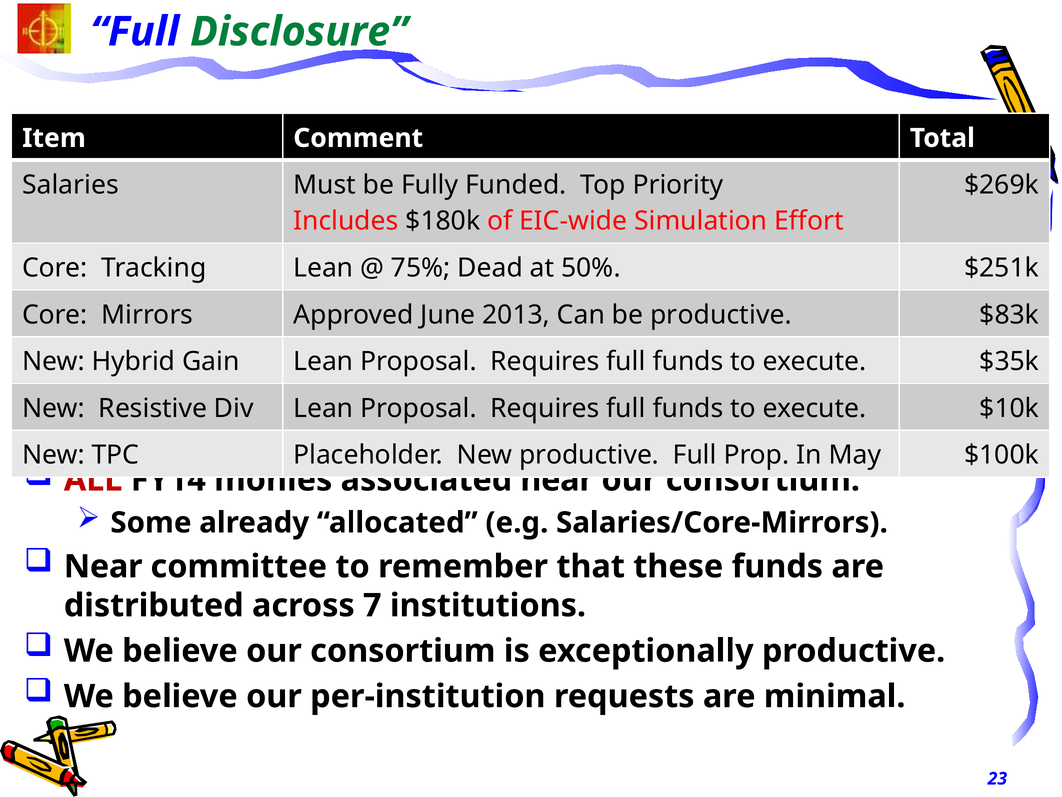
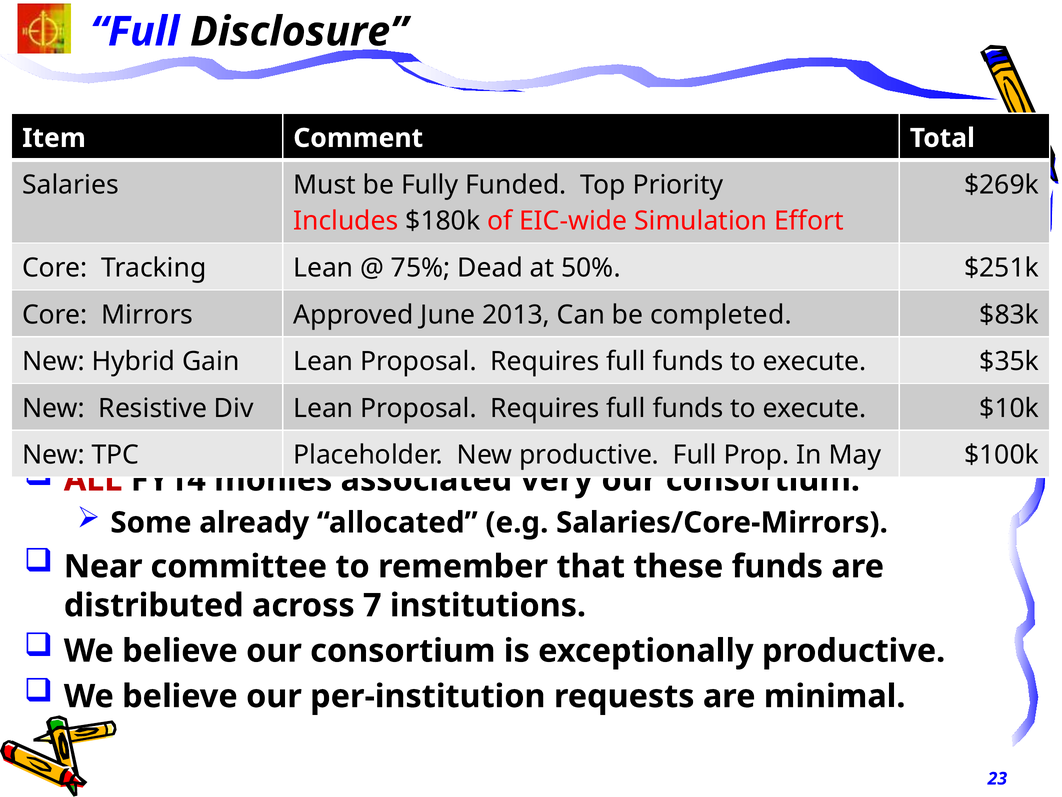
Disclosure colour: green -> black (299, 32)
be productive: productive -> completed (721, 315)
associated near: near -> very (557, 480)
